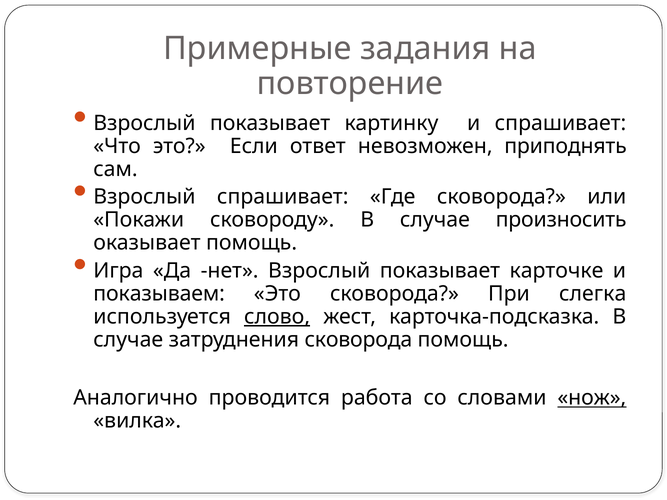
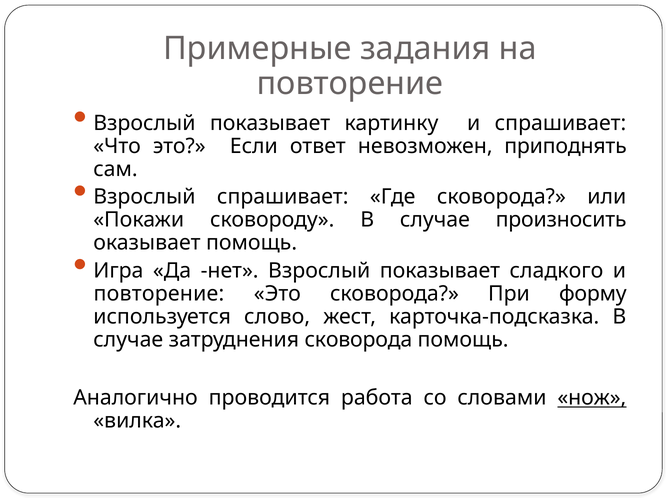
карточке: карточке -> сладкого (556, 271)
показываем: показываем -> повторение (159, 294)
слегка: слегка -> форму (593, 294)
слово underline: present -> none (277, 317)
